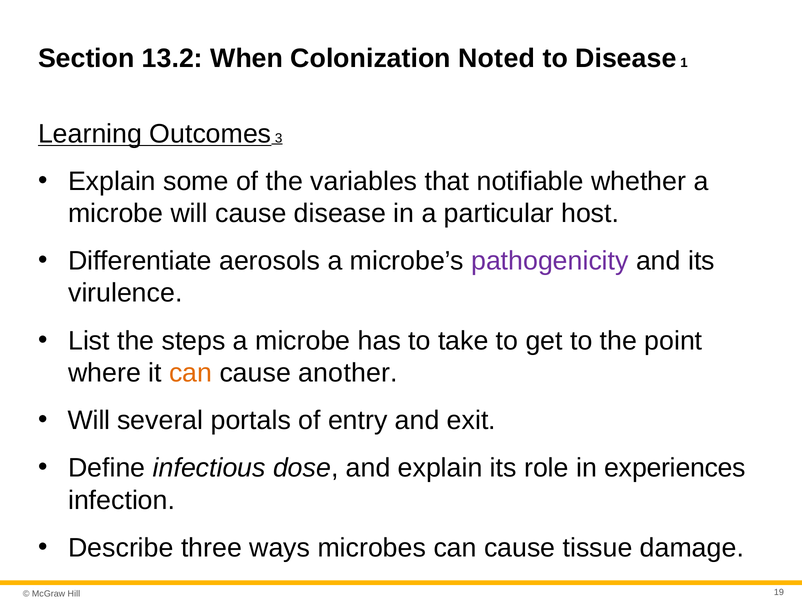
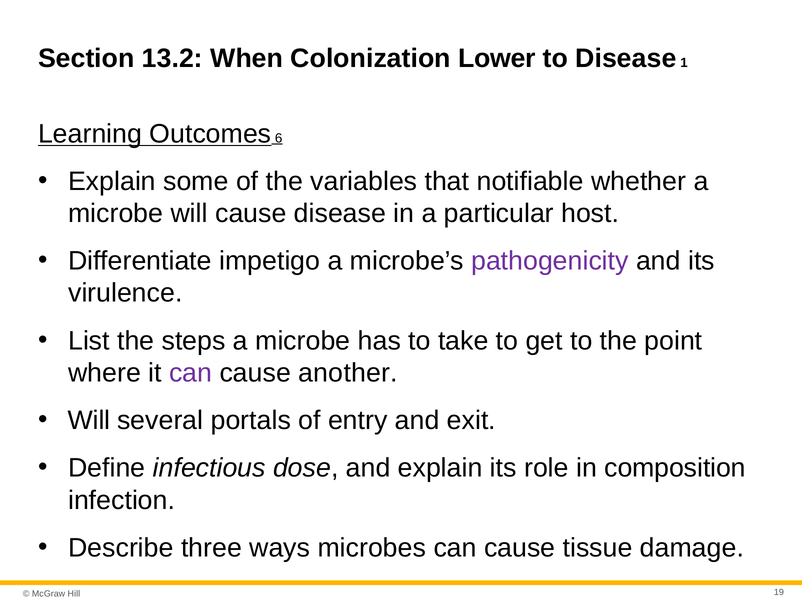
Noted: Noted -> Lower (497, 58)
3: 3 -> 6 (279, 138)
aerosols: aerosols -> impetigo (270, 261)
can colour: orange -> purple (191, 373)
experiences: experiences -> composition (675, 469)
